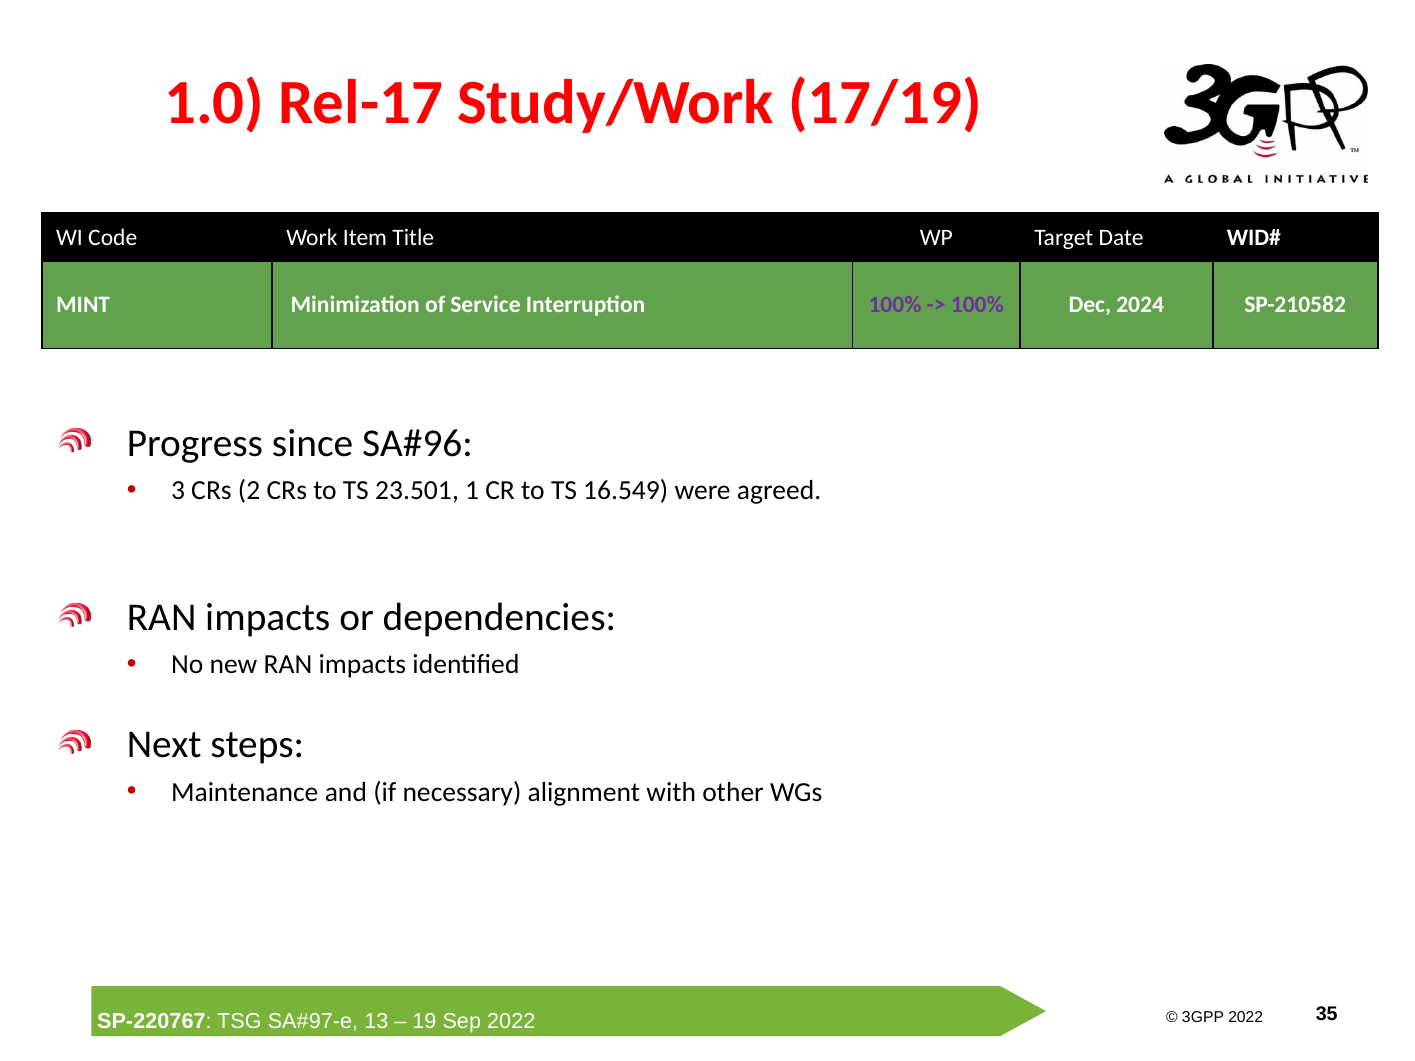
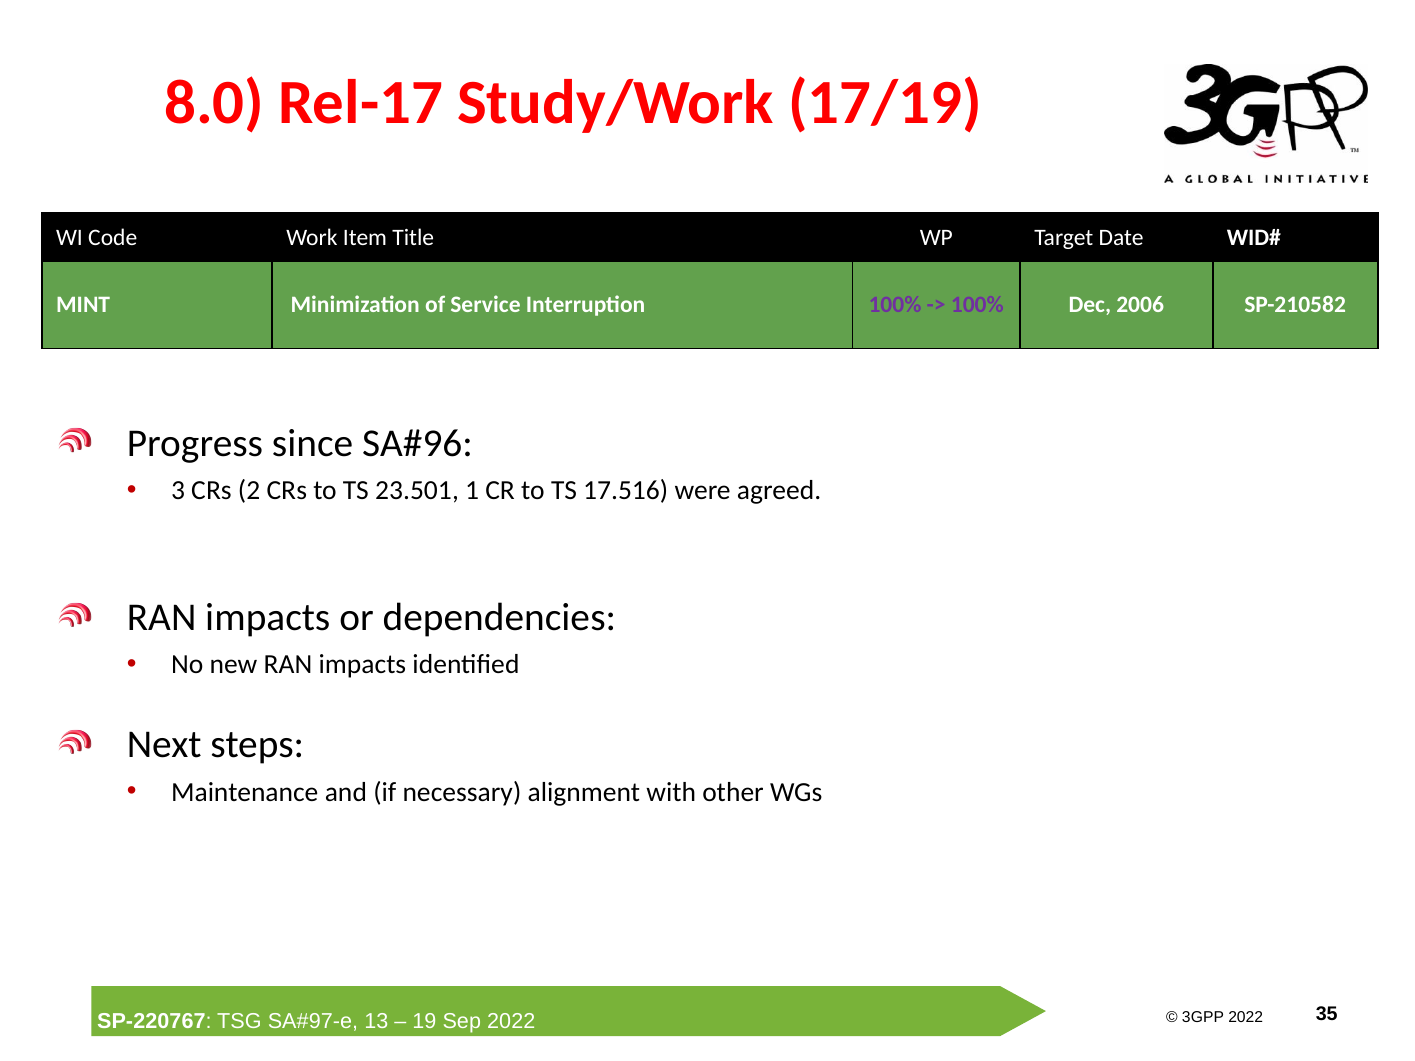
1.0: 1.0 -> 8.0 (214, 103)
2024: 2024 -> 2006 (1140, 305)
16.549: 16.549 -> 17.516 (626, 491)
